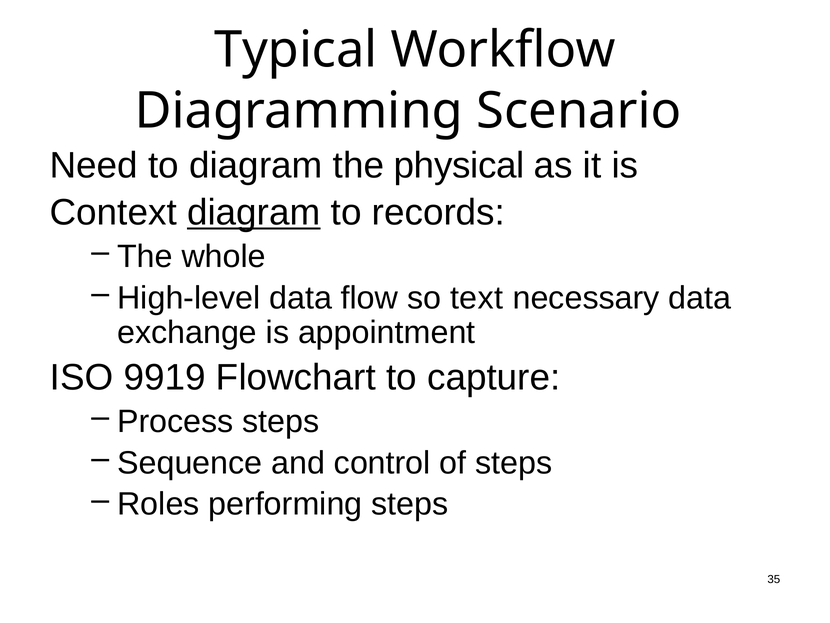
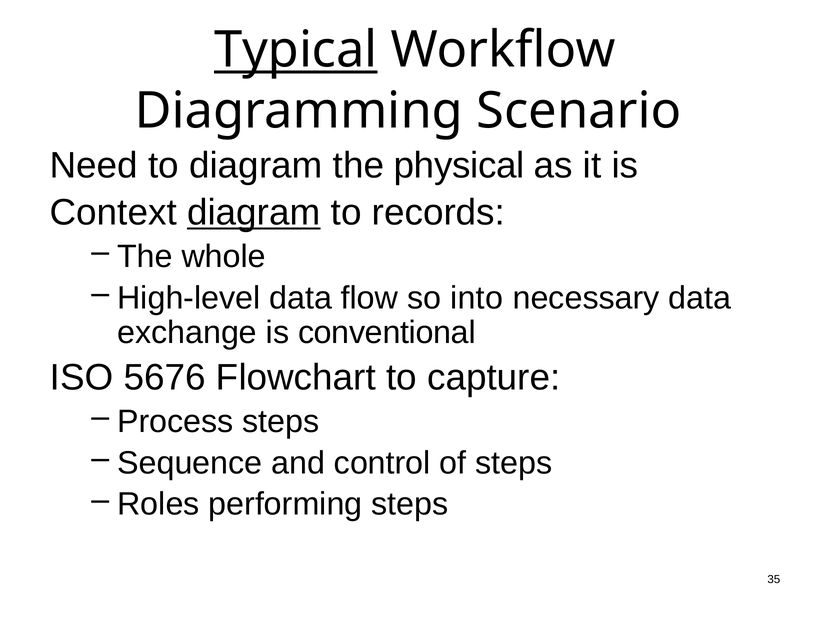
Typical underline: none -> present (296, 50)
text: text -> into (477, 298)
appointment: appointment -> conventional (387, 333)
9919: 9919 -> 5676 (165, 377)
